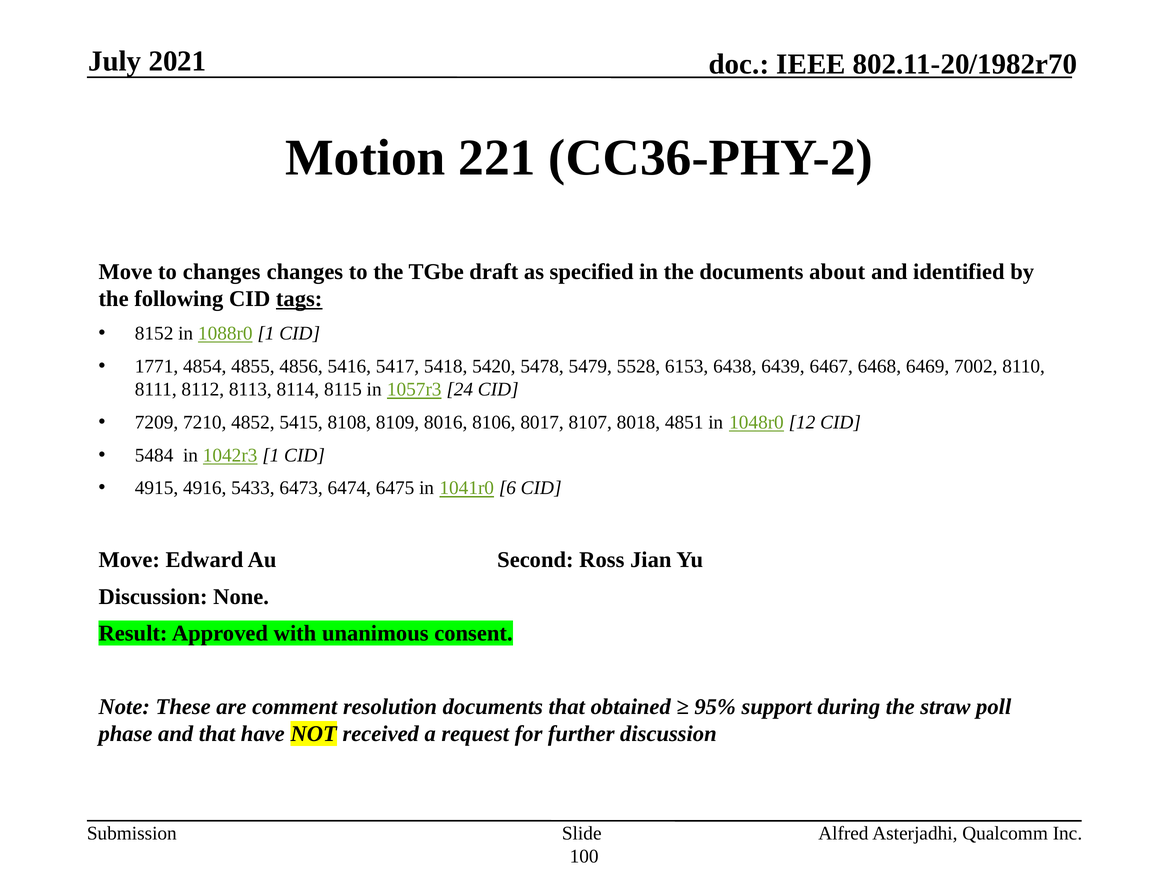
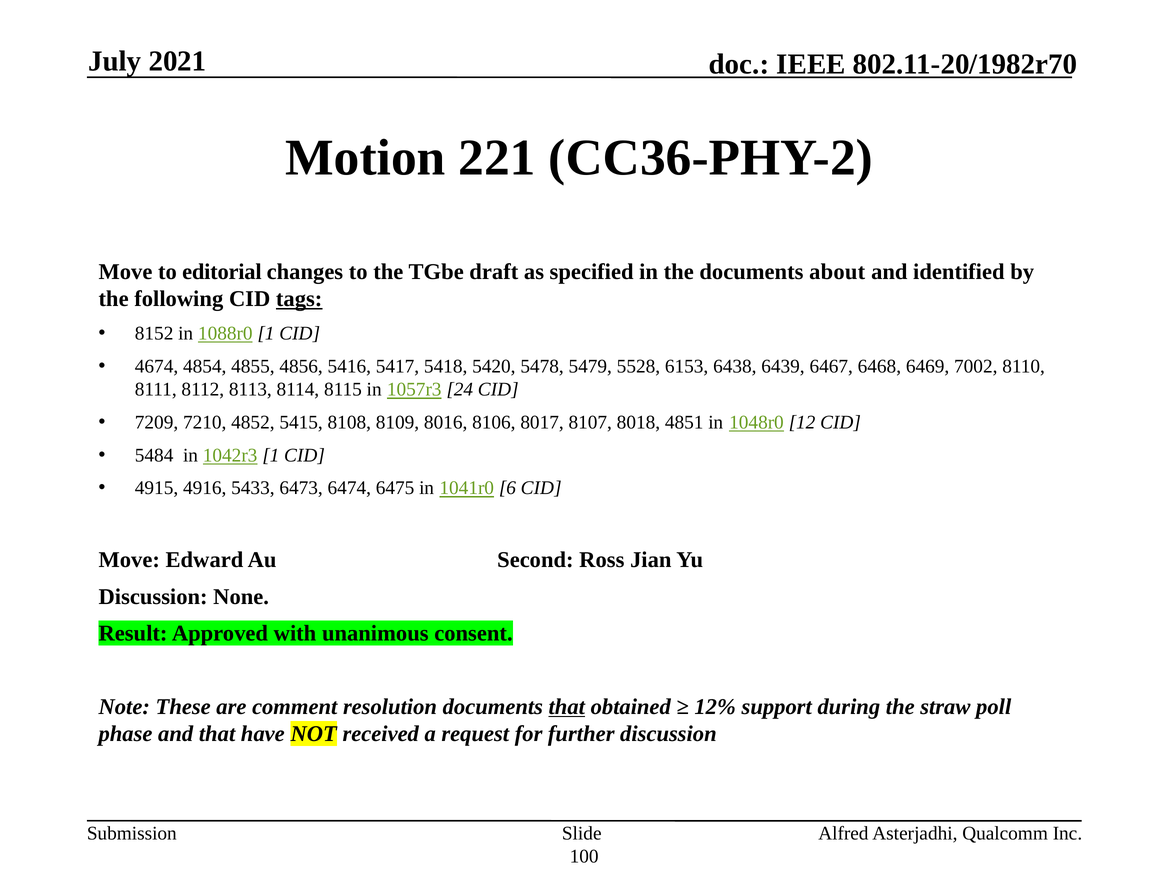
to changes: changes -> editorial (222, 272)
1771: 1771 -> 4674 (157, 367)
that underline: none -> present (567, 707)
95%: 95% -> 12% (715, 707)
